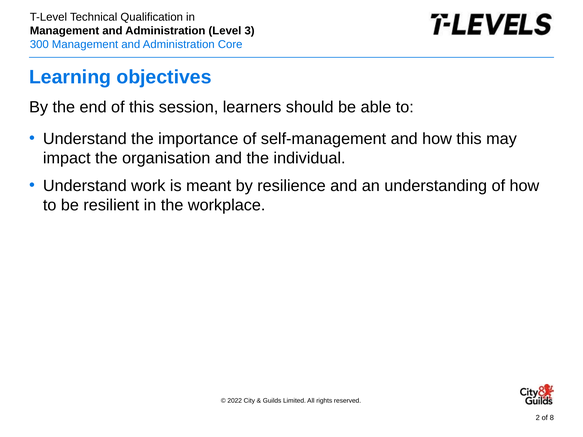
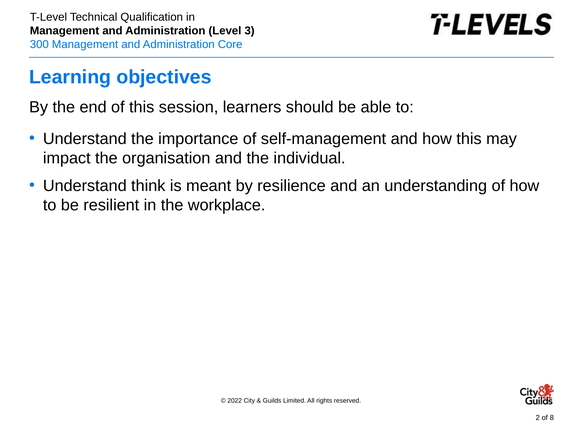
work: work -> think (148, 186)
